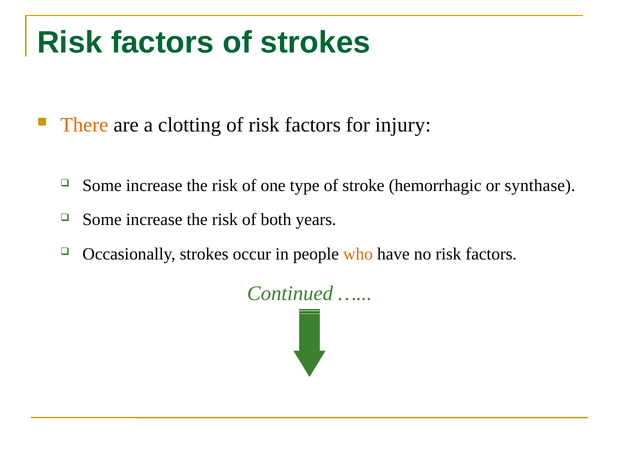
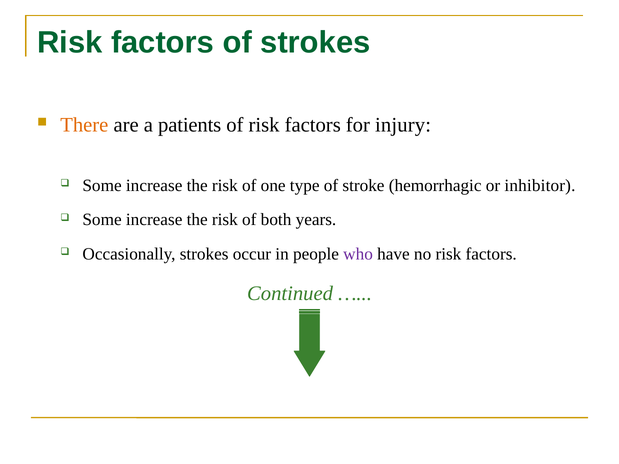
clotting: clotting -> patients (190, 125)
synthase: synthase -> inhibitor (540, 186)
who colour: orange -> purple (358, 254)
